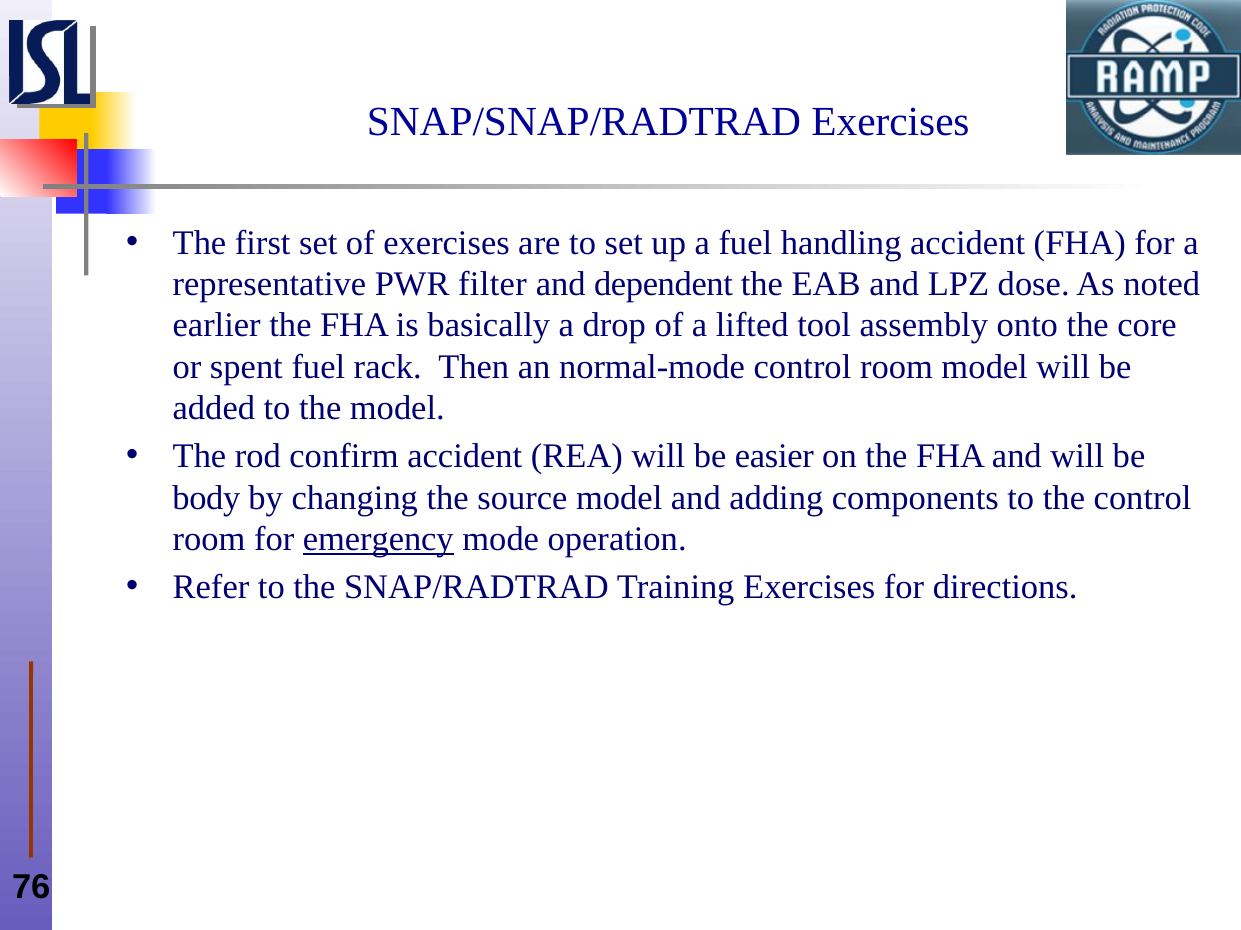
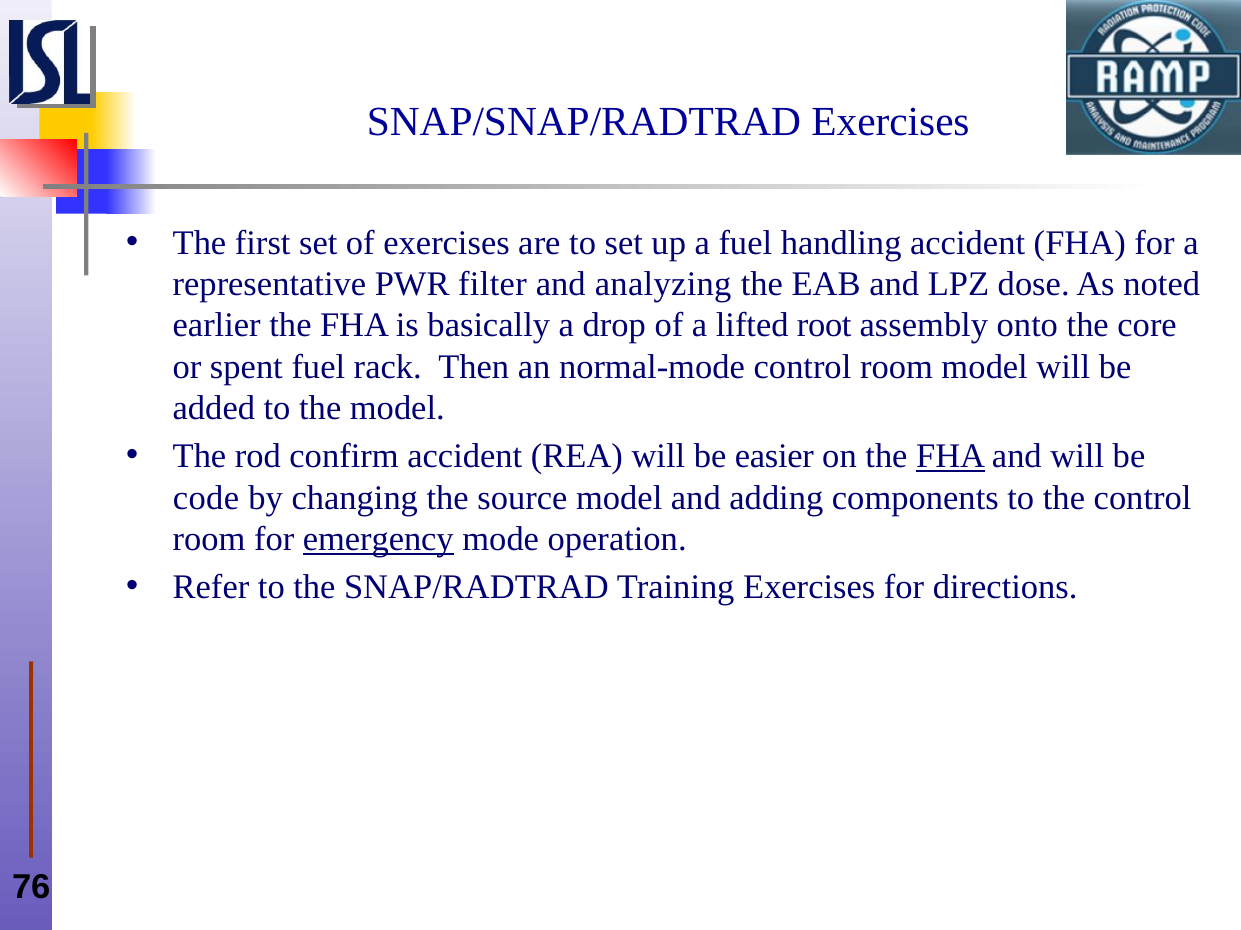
dependent: dependent -> analyzing (663, 284)
tool: tool -> root (824, 326)
FHA underline: none -> present (951, 457)
body: body -> code (206, 498)
